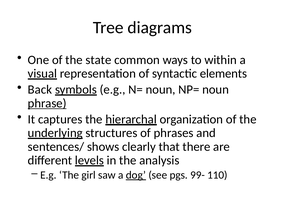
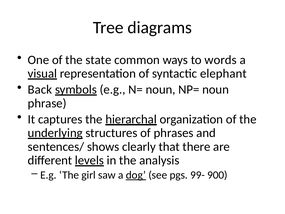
within: within -> words (221, 60)
elements: elements -> elephant (223, 73)
phrase underline: present -> none (47, 103)
110: 110 -> 900 (217, 175)
